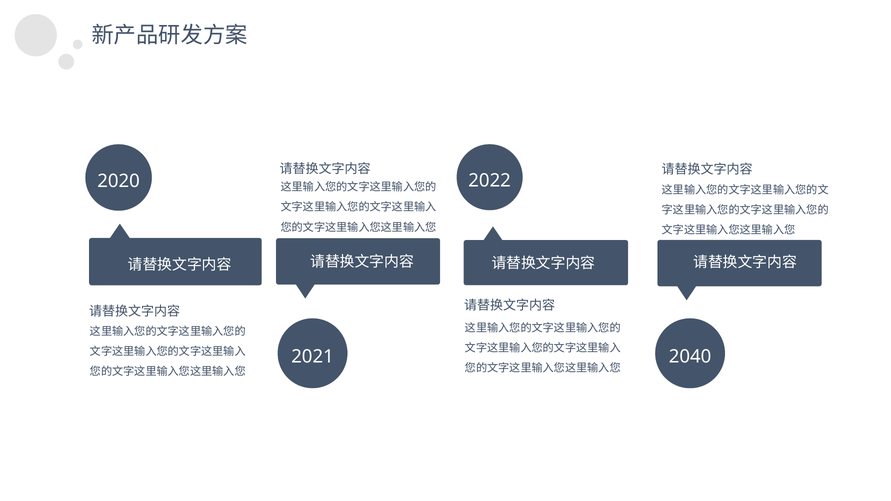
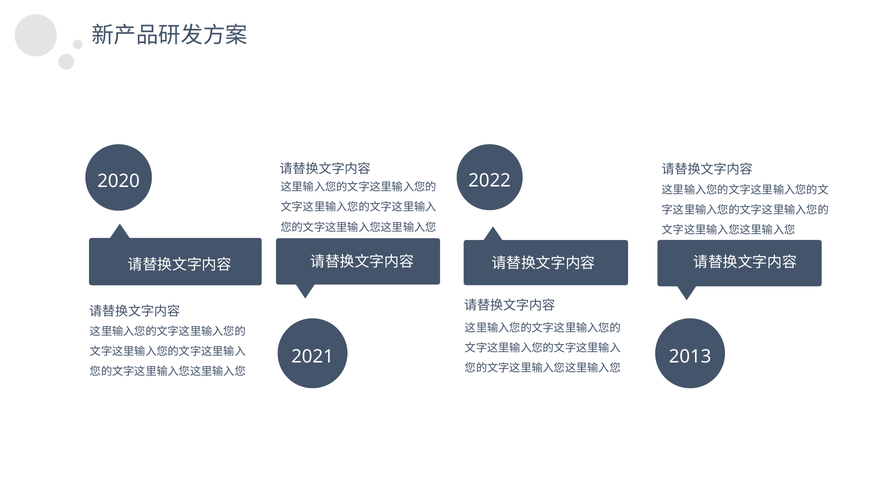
2040: 2040 -> 2013 (690, 357)
